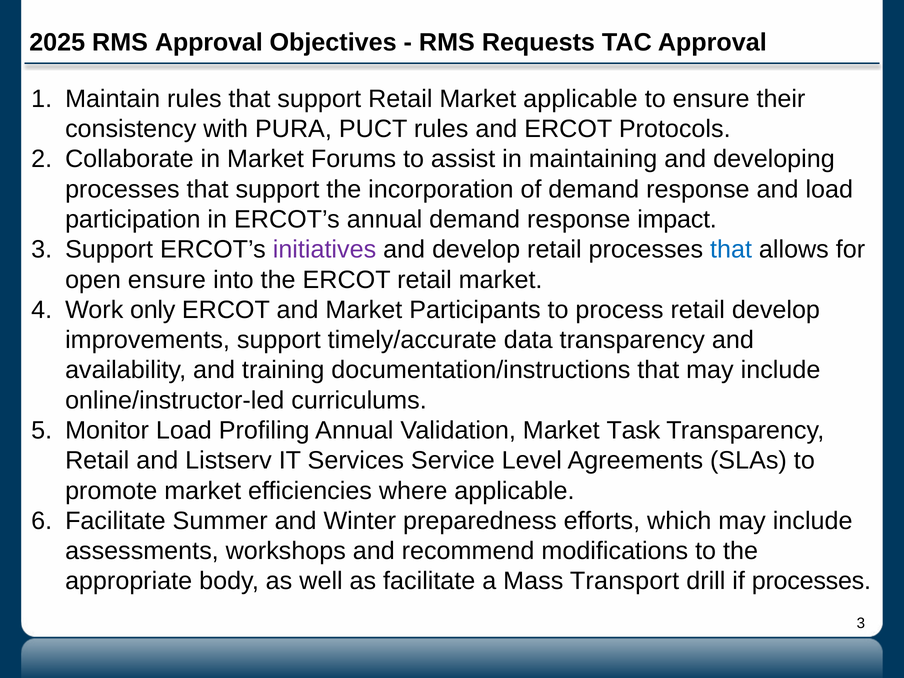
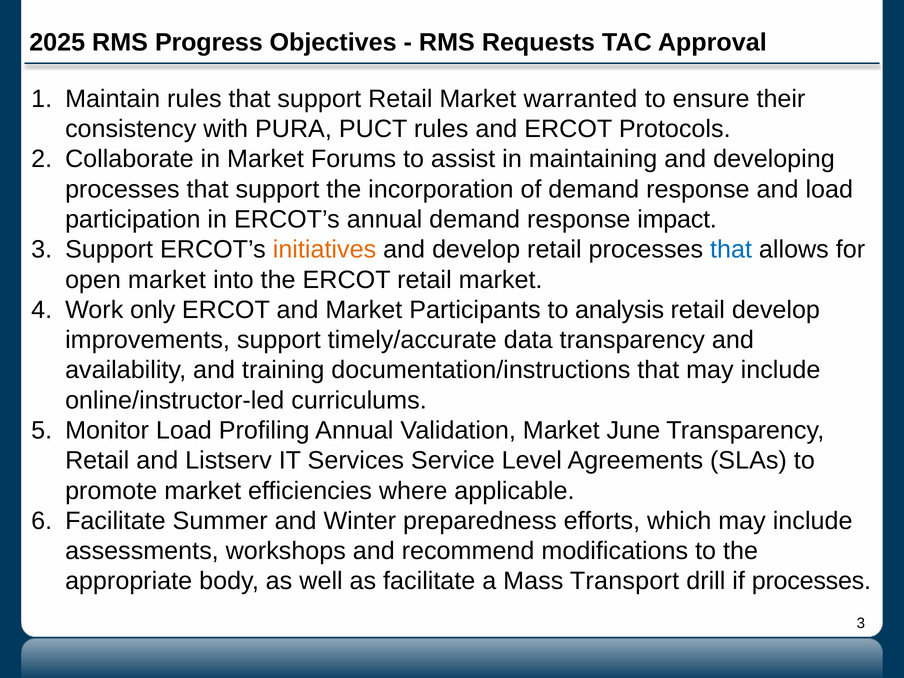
RMS Approval: Approval -> Progress (209, 42)
Market applicable: applicable -> warranted (580, 99)
initiatives colour: purple -> orange (325, 250)
open ensure: ensure -> market (167, 280)
process: process -> analysis (620, 310)
Task: Task -> June (633, 430)
